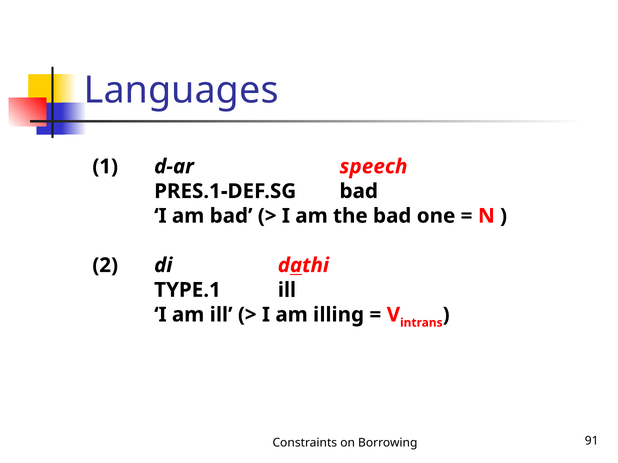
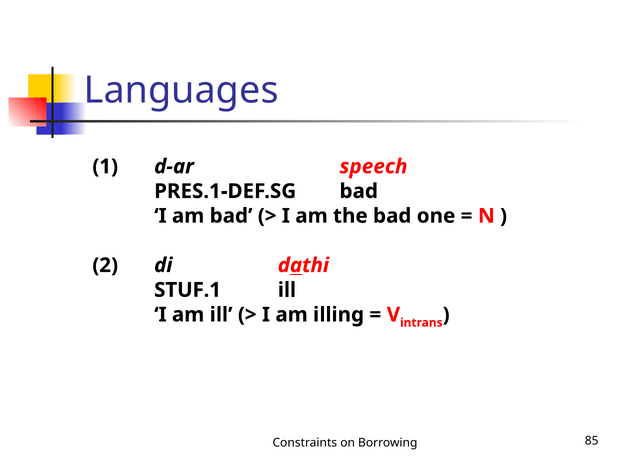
TYPE.1: TYPE.1 -> STUF.1 (188, 290)
91: 91 -> 85 (592, 441)
